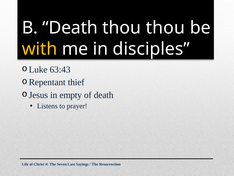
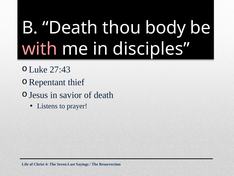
thou thou: thou -> body (165, 28)
with colour: yellow -> pink (40, 49)
63:43: 63:43 -> 27:43 (60, 69)
empty: empty -> savior (71, 95)
